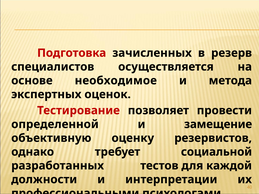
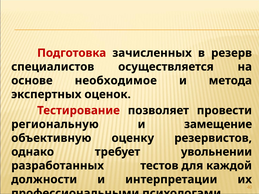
определенной: определенной -> региональную (55, 124)
социальной: социальной -> увольнении (216, 152)
